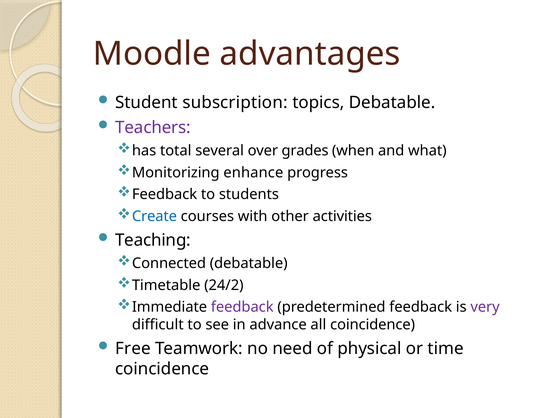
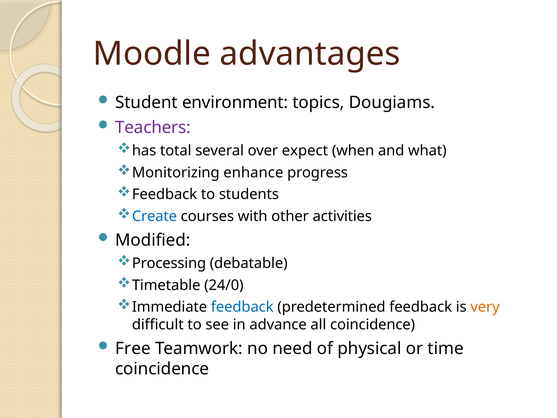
subscription: subscription -> environment (235, 102)
topics Debatable: Debatable -> Dougiams (392, 102)
grades: grades -> expect (305, 151)
Teaching: Teaching -> Modified (153, 240)
Connected: Connected -> Processing (169, 263)
24/2: 24/2 -> 24/0 (224, 285)
feedback colour: purple -> blue (242, 307)
very colour: purple -> orange (485, 307)
